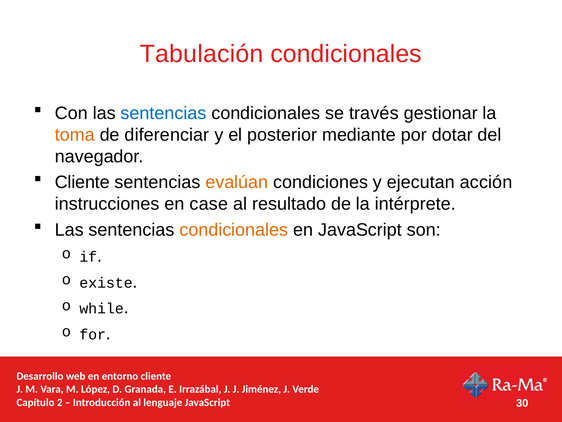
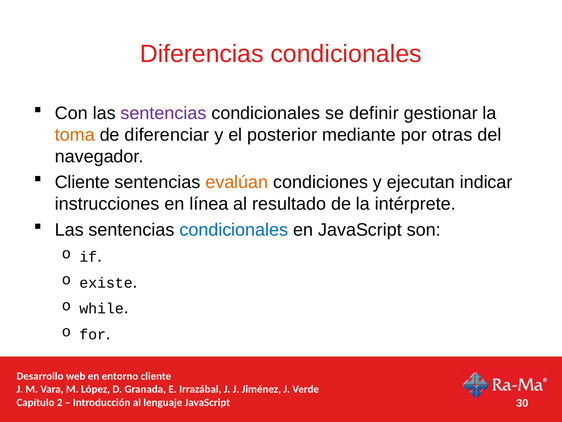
Tabulación: Tabulación -> Diferencias (202, 54)
sentencias colour: blue -> purple (164, 113)
través: través -> definir (374, 113)
dotar: dotar -> otras (452, 135)
acción: acción -> indicar (486, 182)
case: case -> línea (209, 204)
condicionales colour: orange -> blue (234, 230)
